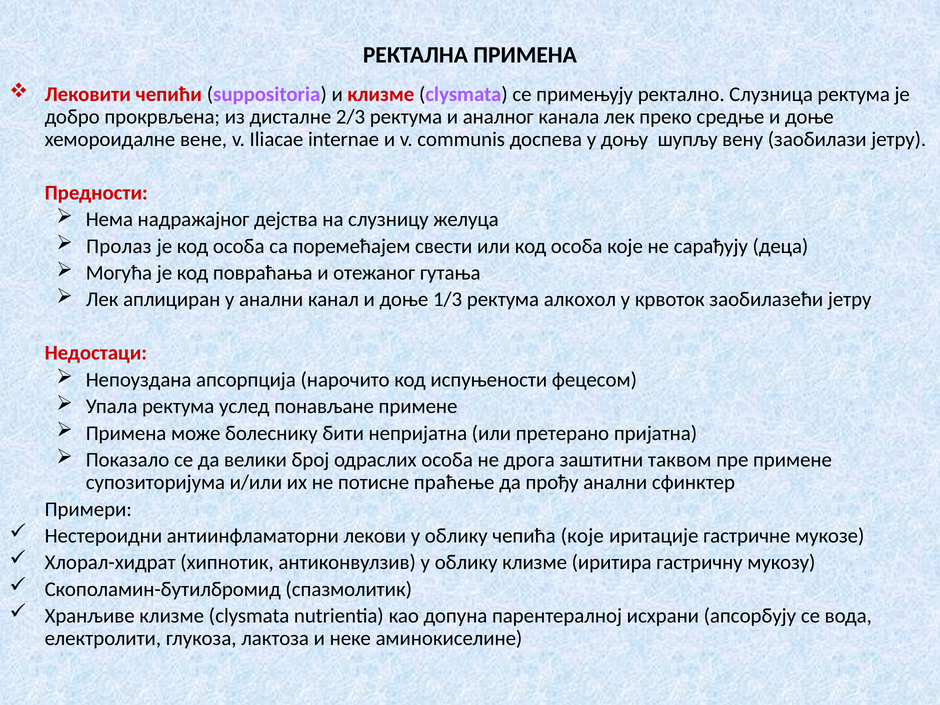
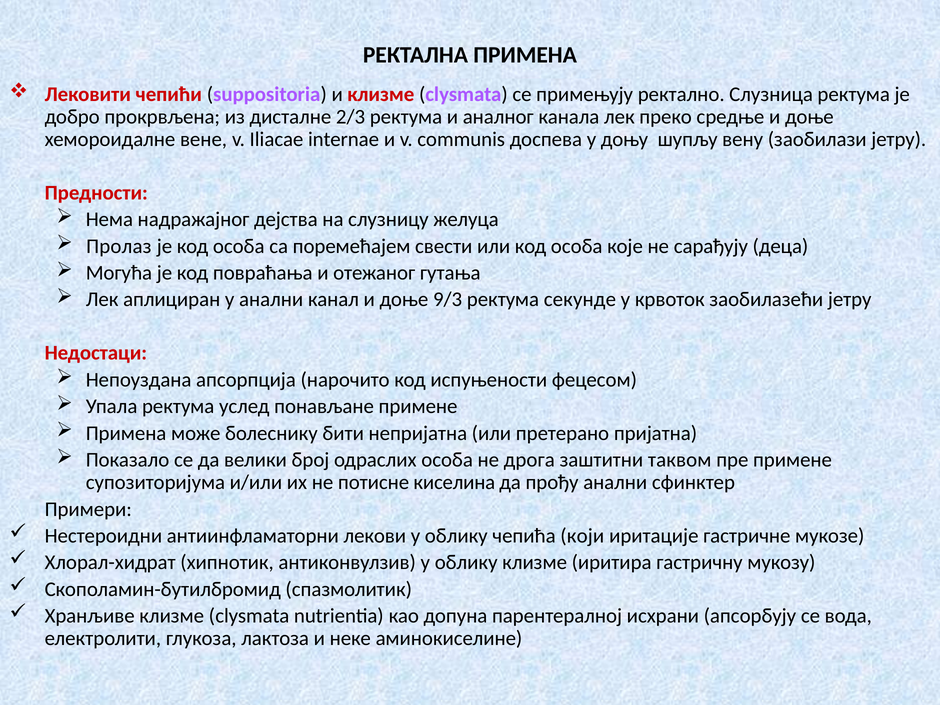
1/3: 1/3 -> 9/3 (448, 300)
алкохол: алкохол -> секунде (580, 300)
праћење: праћење -> киселина (454, 482)
чепића које: које -> који (582, 536)
